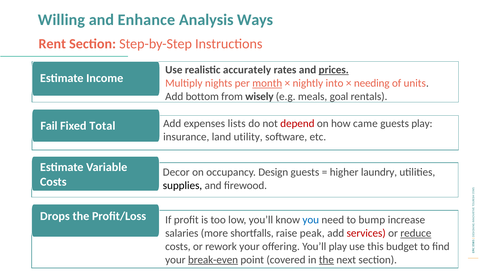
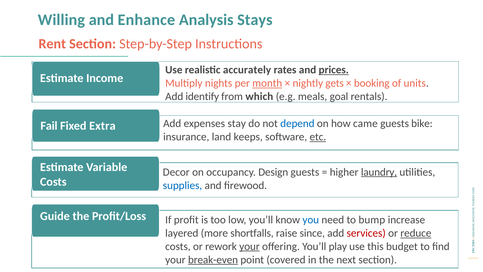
Ways: Ways -> Stays (255, 20)
into: into -> gets (335, 83)
needing: needing -> booking (372, 83)
bottom: bottom -> identify (202, 96)
wisely: wisely -> which (259, 96)
lists: lists -> stay (237, 123)
depend colour: red -> blue (297, 123)
guests play: play -> bike (422, 123)
Total: Total -> Extra (102, 126)
utility: utility -> keeps (248, 137)
etc underline: none -> present (318, 137)
laundry underline: none -> present (379, 172)
supplies colour: black -> blue (182, 185)
Drops: Drops -> Guide (55, 216)
salaries: salaries -> layered (182, 233)
peak: peak -> since (312, 233)
your underline: none -> present (250, 246)
the underline: present -> none (326, 259)
